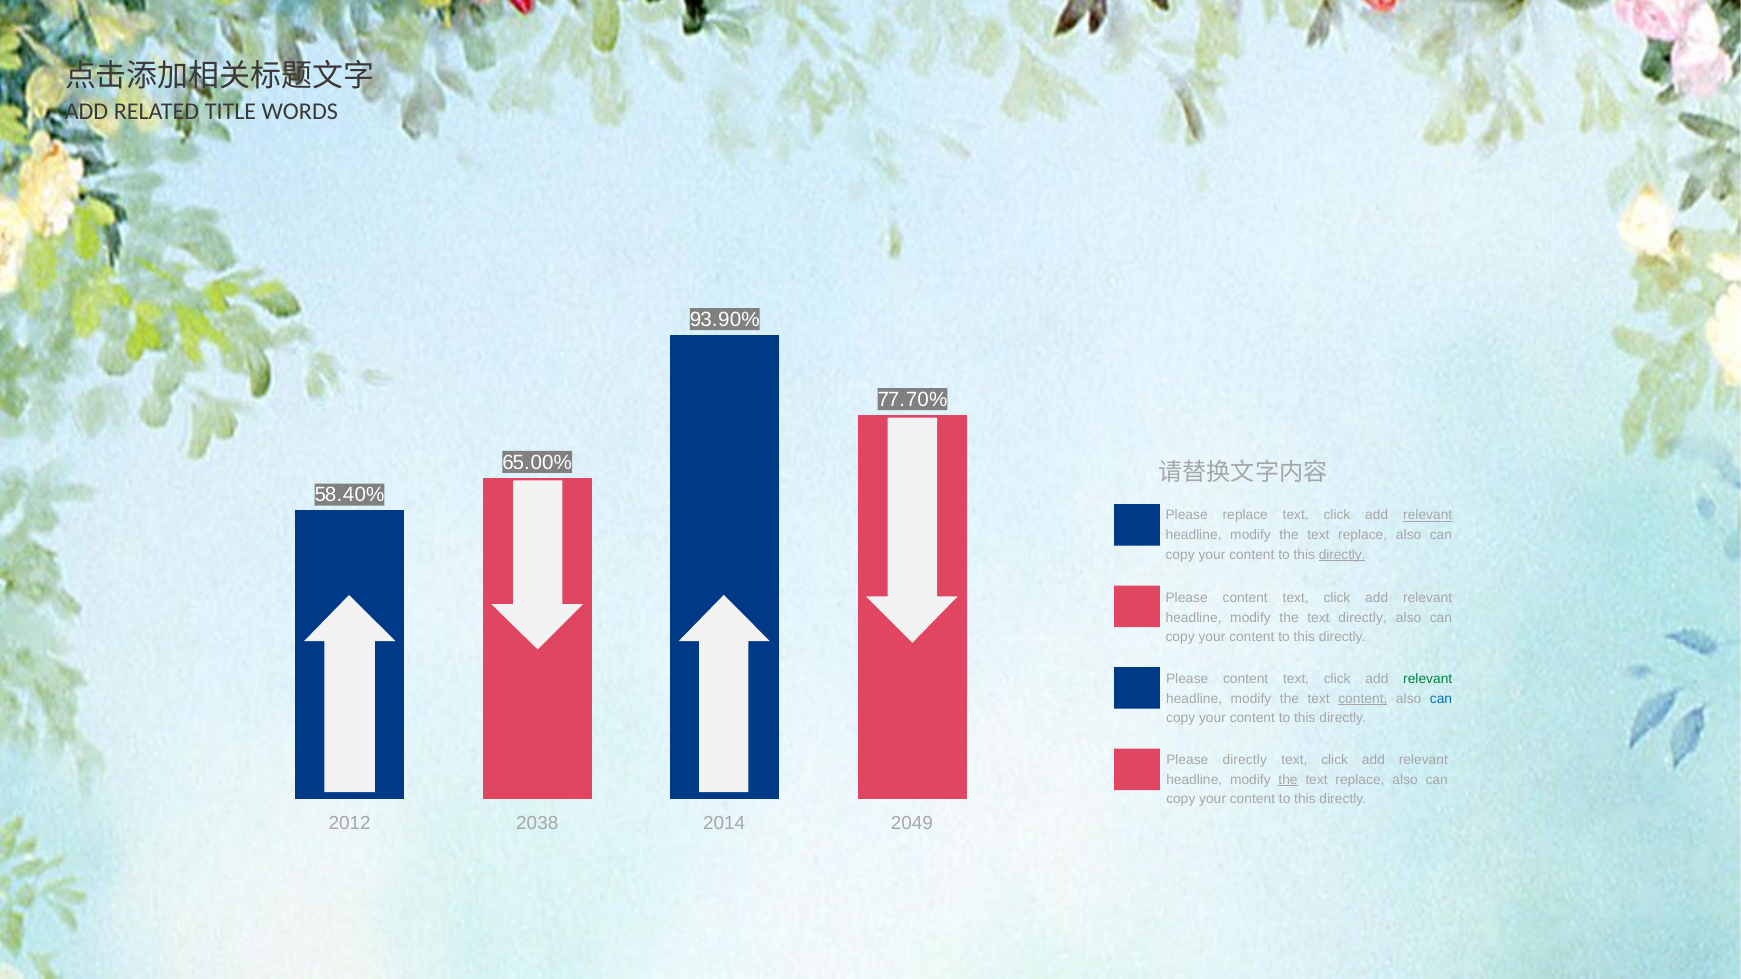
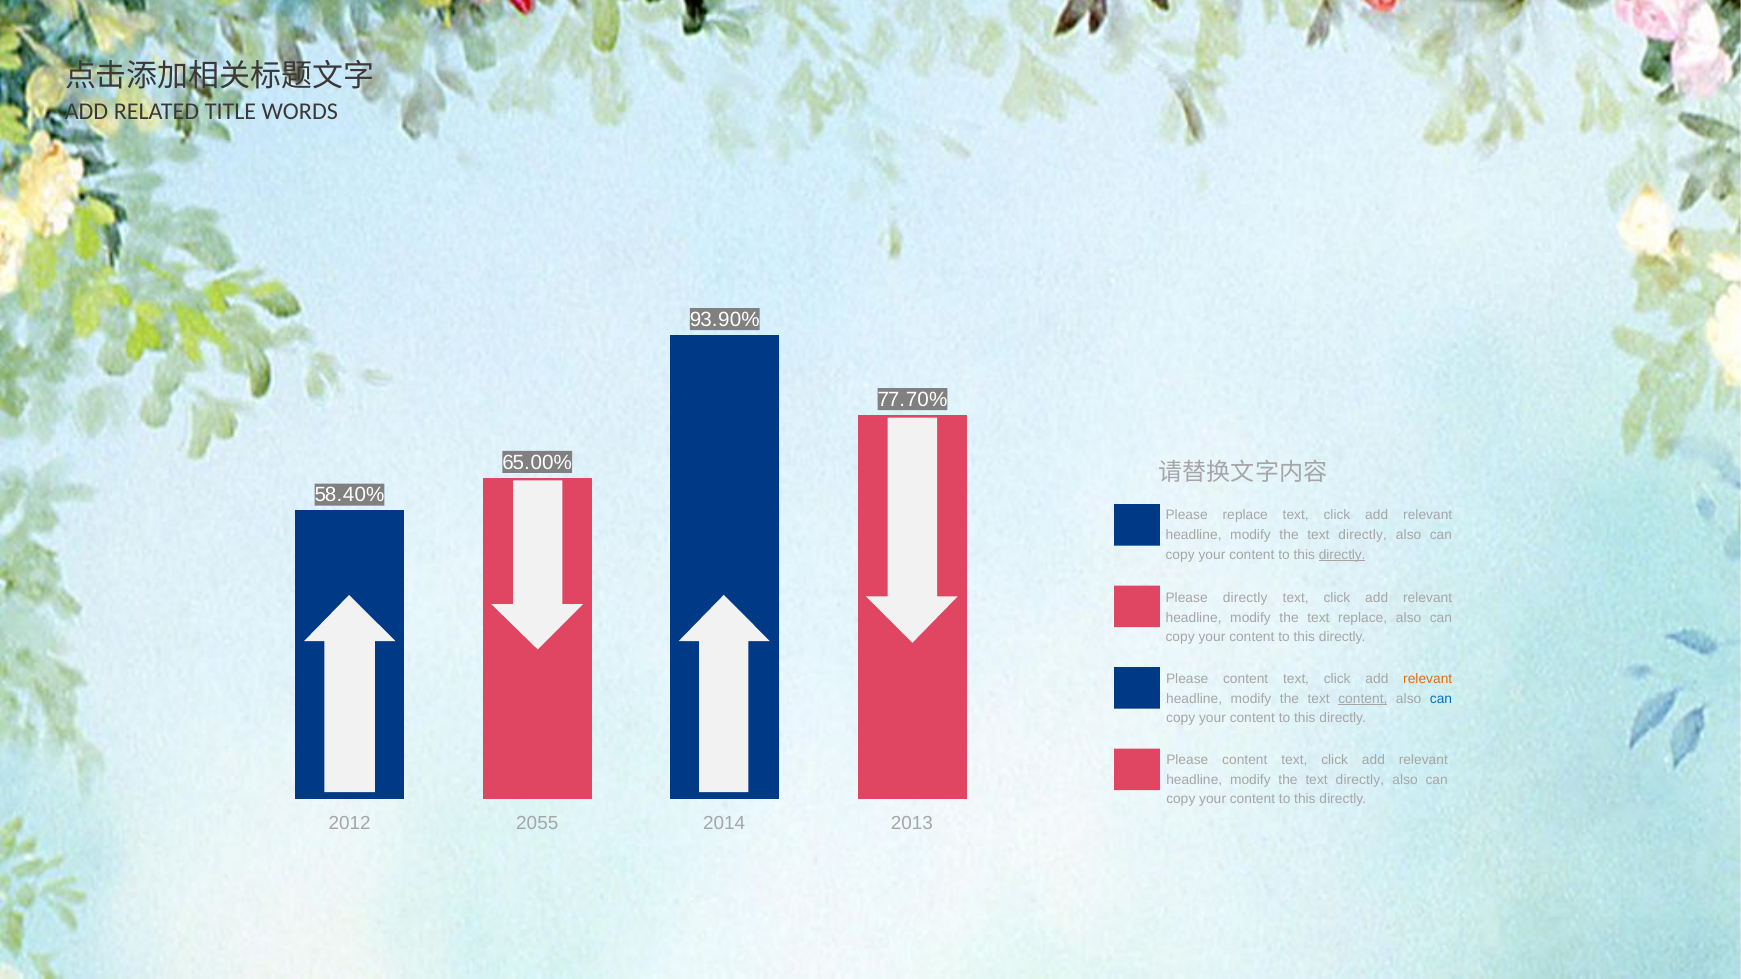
relevant underline: present -> none (1428, 515)
replace: replace -> directly (1363, 535)
content: content -> directly (1245, 598)
text directly: directly -> replace (1363, 618)
relevant colour: green -> orange (1428, 679)
directly: directly -> content (1245, 760)
the underline: present -> none (1288, 780)
replace: replace -> directly (1360, 780)
2038: 2038 -> 2055 (537, 824)
2049: 2049 -> 2013 (912, 824)
